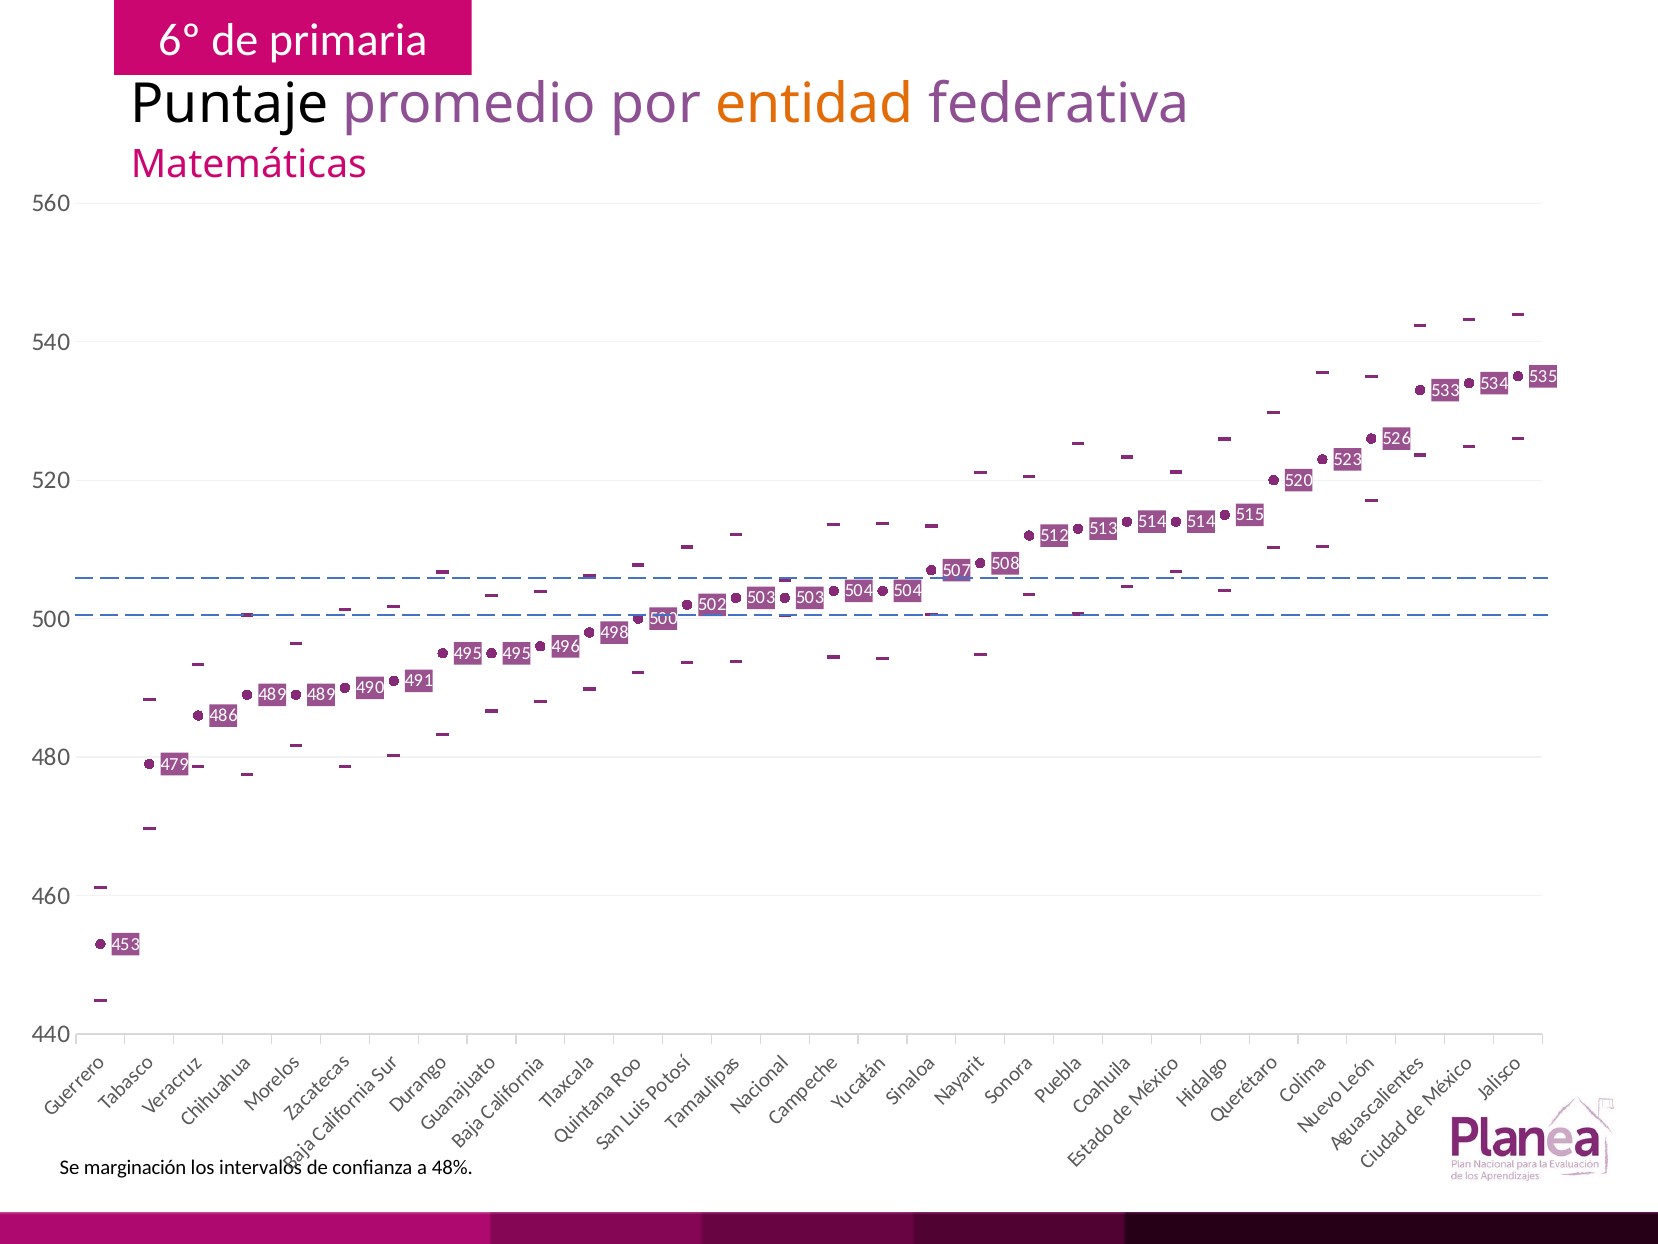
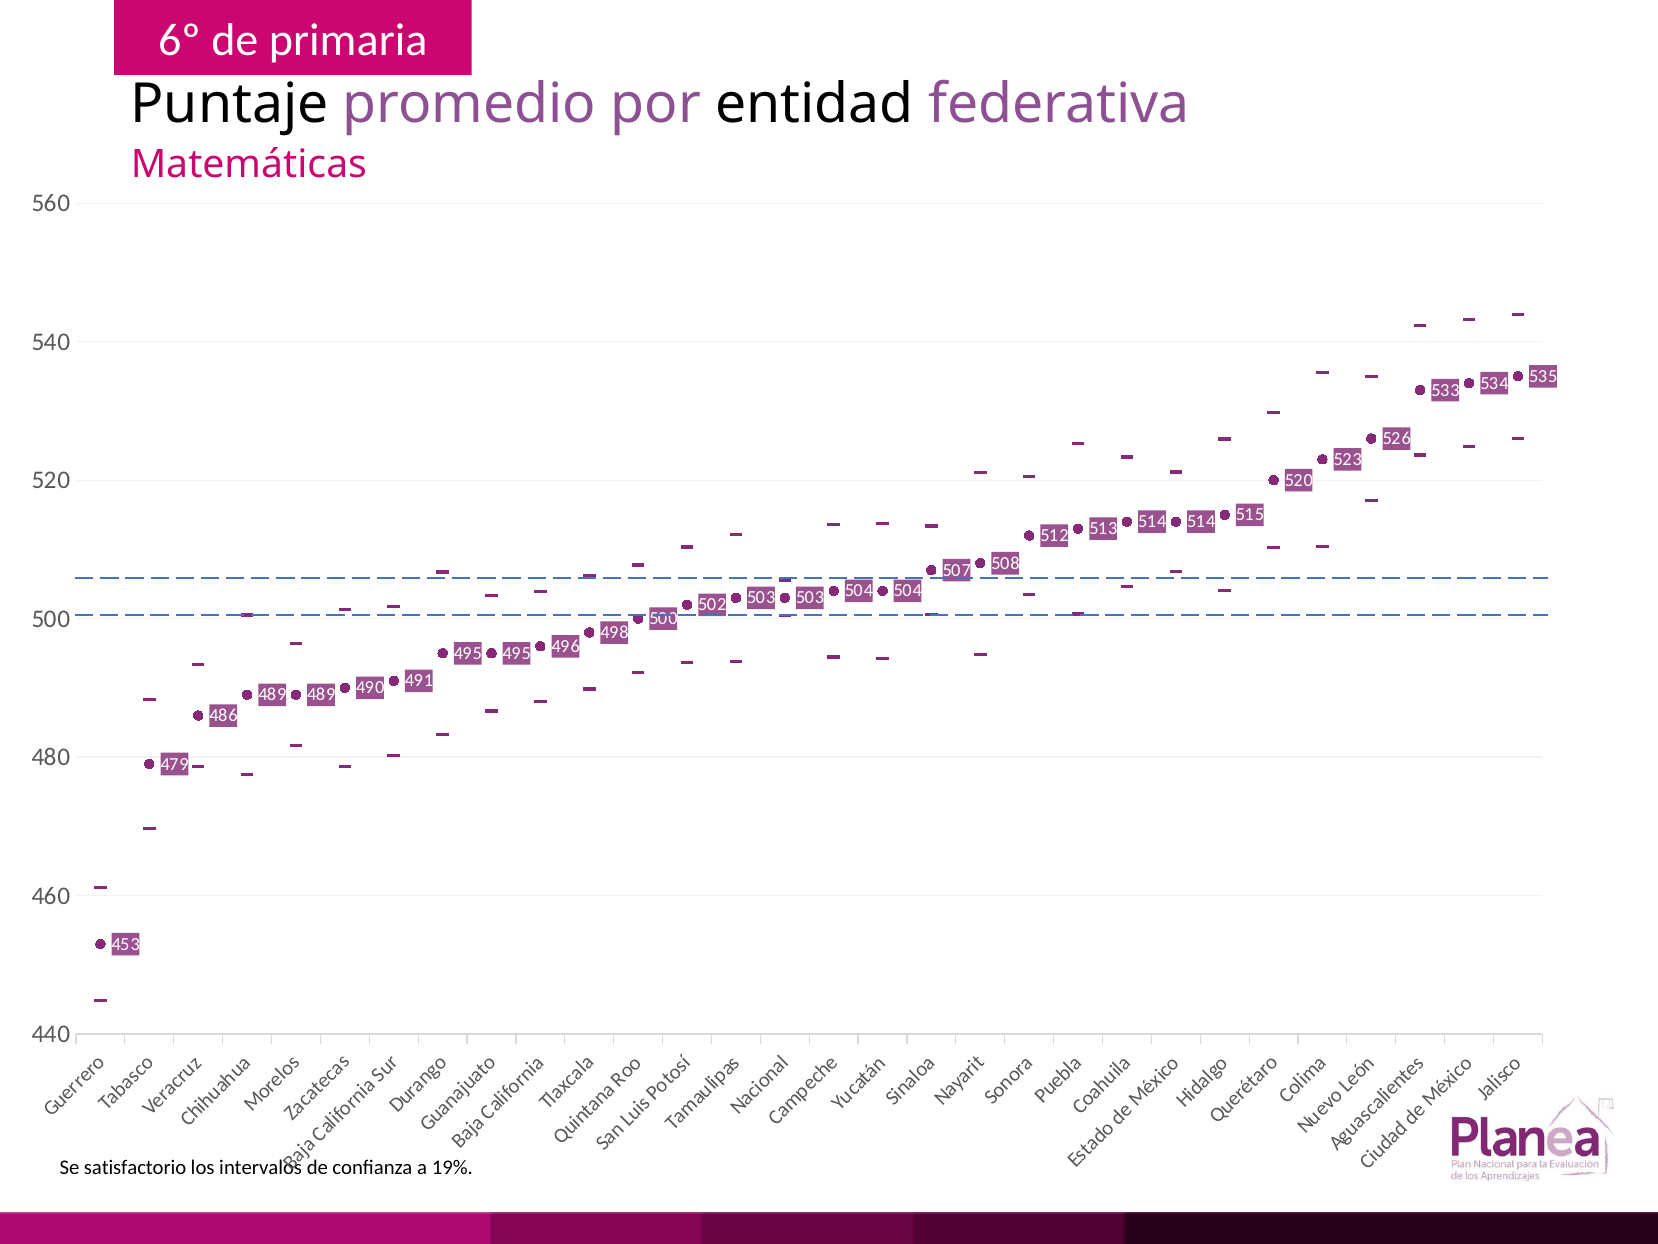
entidad colour: orange -> black (815, 104)
marginación: marginación -> satisfactorio (135, 1167)
48%: 48% -> 19% (452, 1167)
